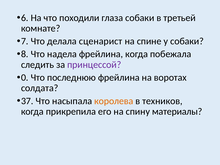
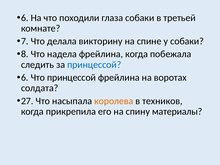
сценарист: сценарист -> викторину (101, 41)
принцессой colour: purple -> blue (94, 65)
0: 0 -> 6 (25, 78)
Что последнюю: последнюю -> принцессой (72, 78)
37: 37 -> 27 (27, 101)
